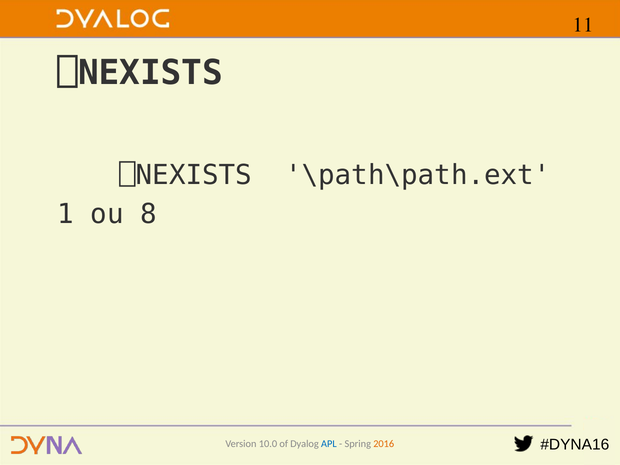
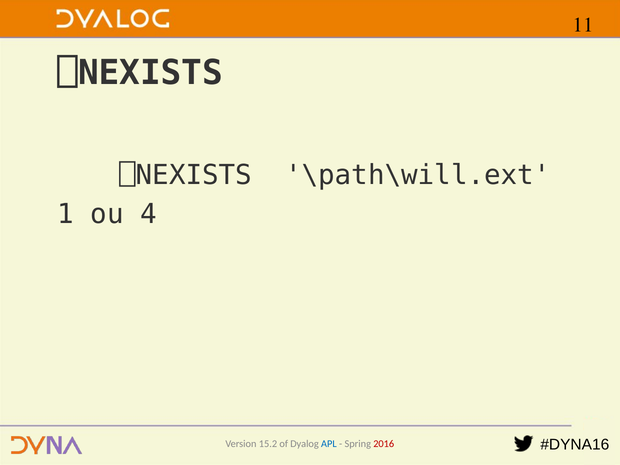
\path\path.ext: \path\path.ext -> \path\will.ext (418, 175)
8: 8 -> 4 (149, 214)
10.0: 10.0 -> 15.2 (268, 444)
2016 colour: orange -> red (384, 444)
